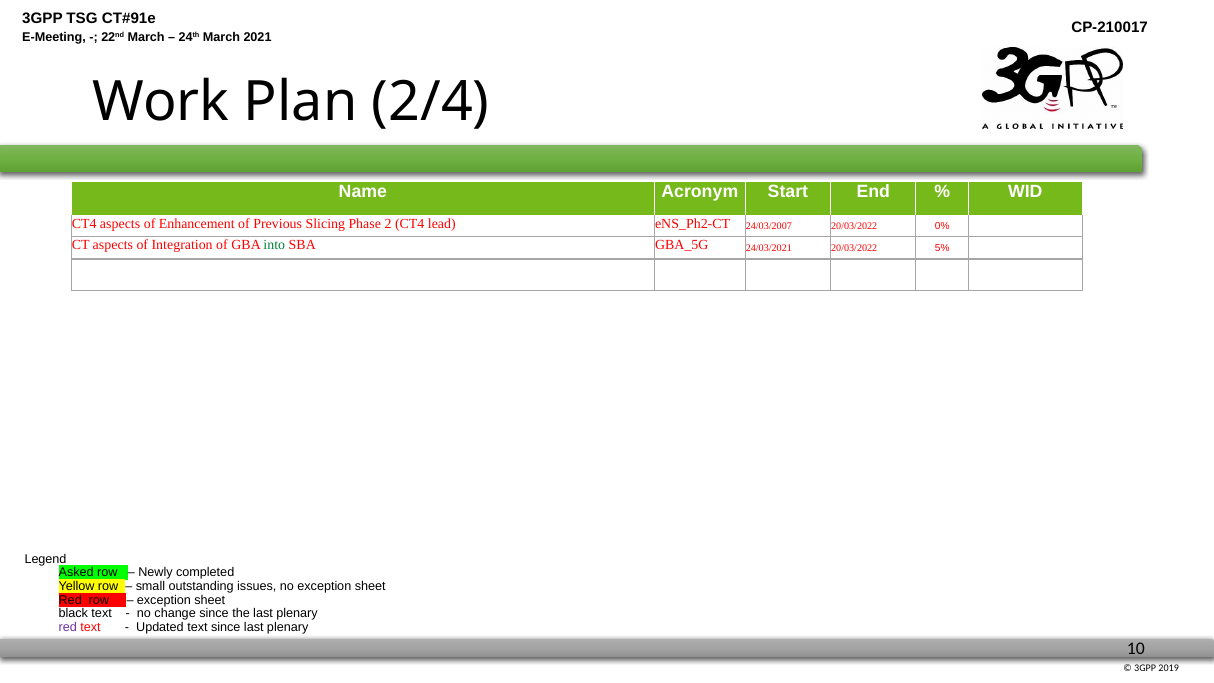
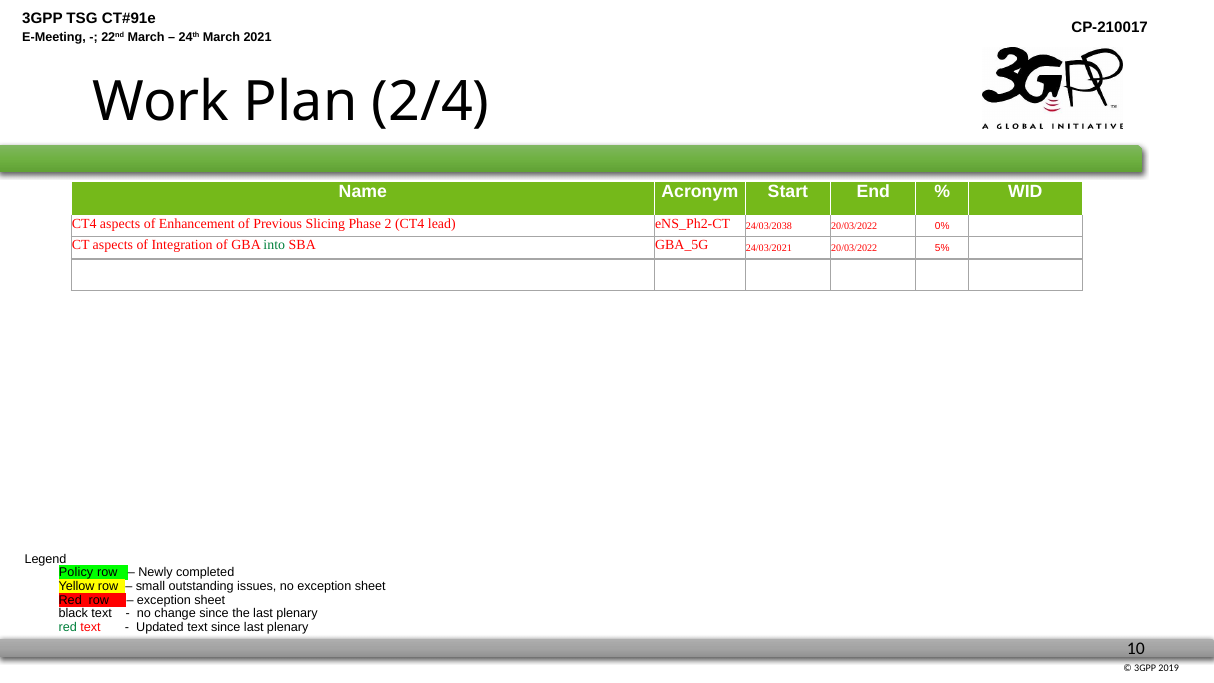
24/03/2007: 24/03/2007 -> 24/03/2038 (769, 226)
Asked: Asked -> Policy (76, 573)
red colour: purple -> green (68, 627)
